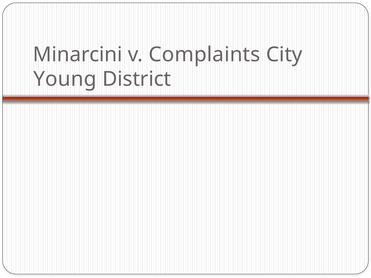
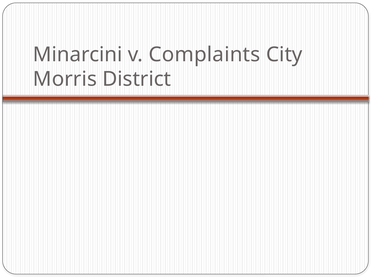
Young: Young -> Morris (65, 79)
